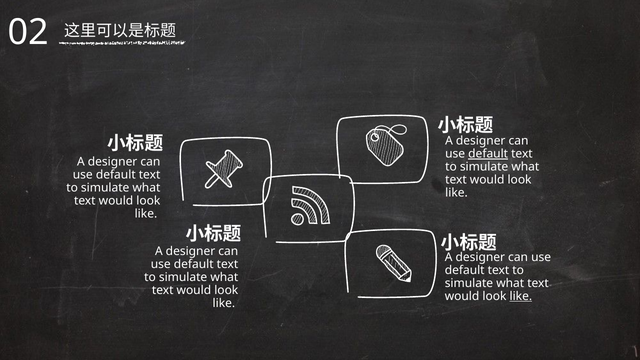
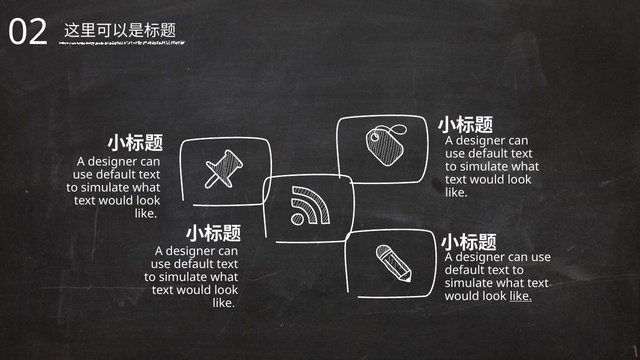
default underline: present -> none (488, 154)
